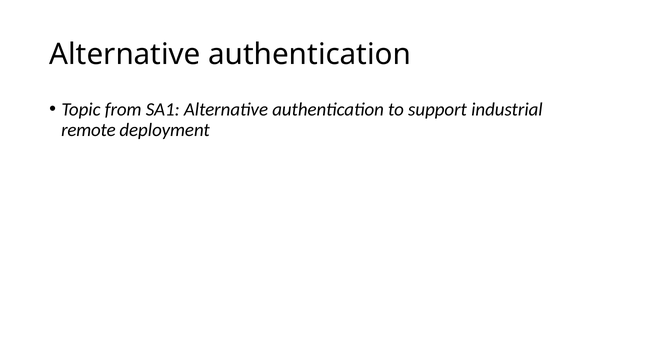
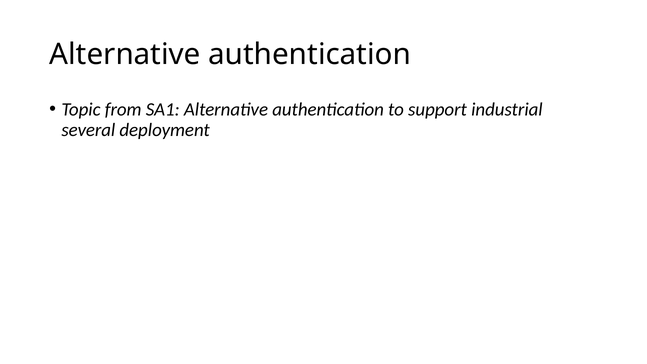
remote: remote -> several (88, 130)
